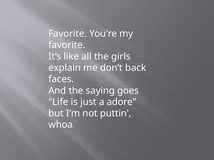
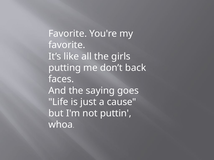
explain: explain -> putting (65, 68)
adore: adore -> cause (122, 102)
